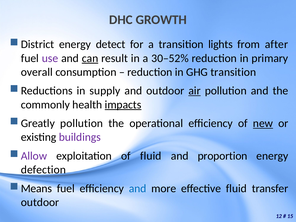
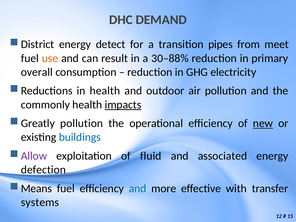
GROWTH: GROWTH -> DEMAND (161, 20)
lights: lights -> pipes (220, 44)
after: after -> meet (277, 44)
use colour: purple -> orange (50, 58)
can underline: present -> none (90, 58)
30–52%: 30–52% -> 30–88% (170, 58)
GHG transition: transition -> electricity (233, 72)
in supply: supply -> health (105, 91)
air underline: present -> none (195, 91)
buildings colour: purple -> blue (80, 137)
proportion: proportion -> associated (222, 156)
effective fluid: fluid -> with (236, 189)
outdoor: outdoor -> systems (40, 202)
